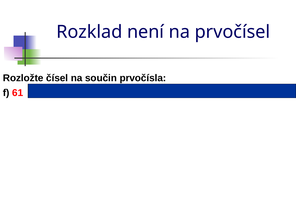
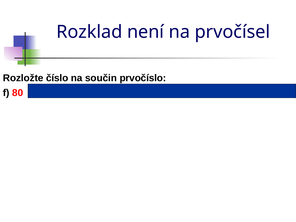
čísel: čísel -> číslo (57, 78)
prvočísla: prvočísla -> prvočíslo (143, 78)
61: 61 -> 80 (18, 93)
